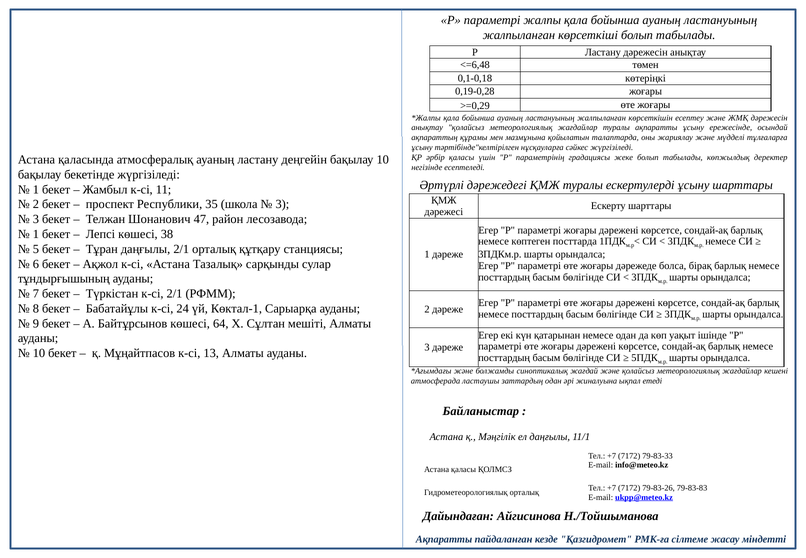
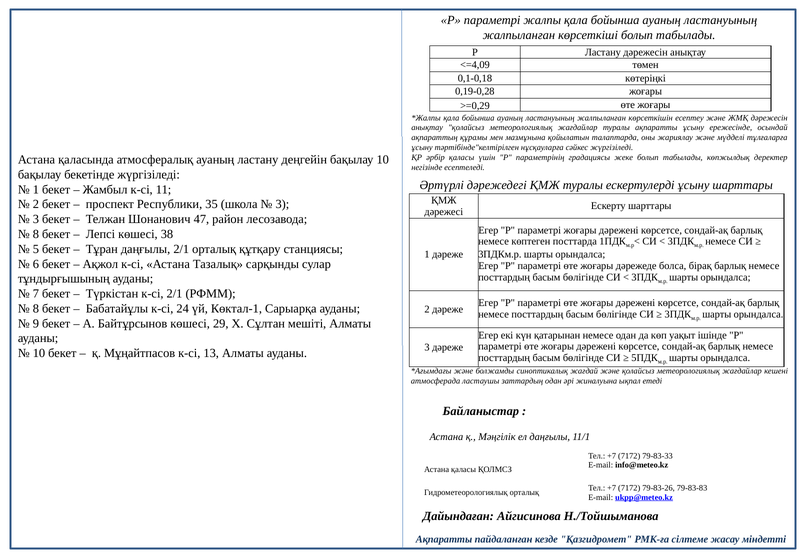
<=6,48: <=6,48 -> <=4,09 (475, 65)
1: 1 -> 8 (36, 234)
64: 64 -> 29 (221, 323)
